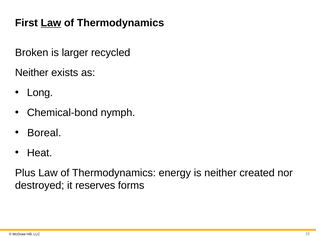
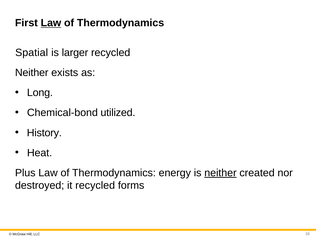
Broken: Broken -> Spatial (32, 53)
nymph: nymph -> utilized (118, 113)
Boreal: Boreal -> History (44, 133)
neither underline: none -> present (220, 173)
it reserves: reserves -> recycled (95, 185)
